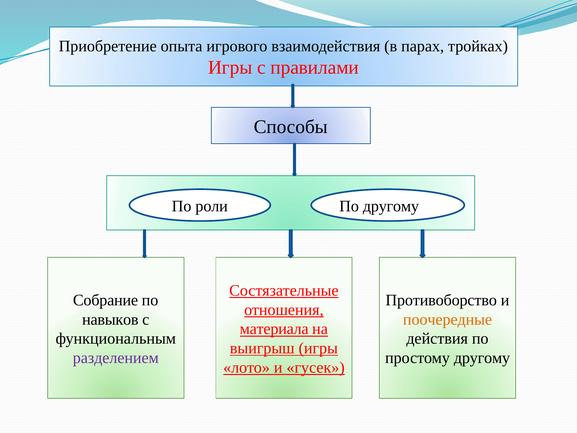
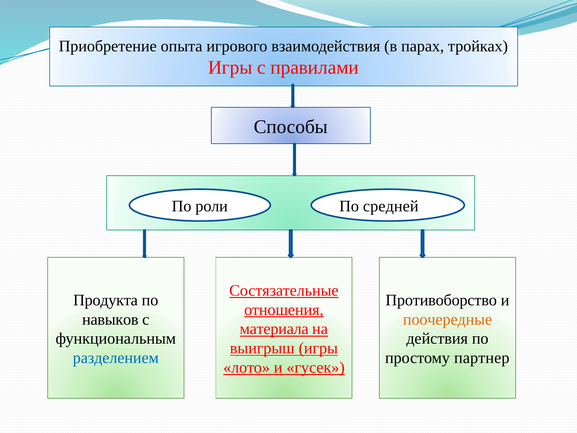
По другому: другому -> средней (391, 206)
Собрание: Собрание -> Продукта (106, 300)
разделением colour: purple -> blue (116, 358)
простому другому: другому -> партнер (482, 358)
